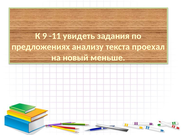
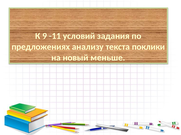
увидеть: увидеть -> условий (79, 36)
проехал: проехал -> поклики (148, 47)
